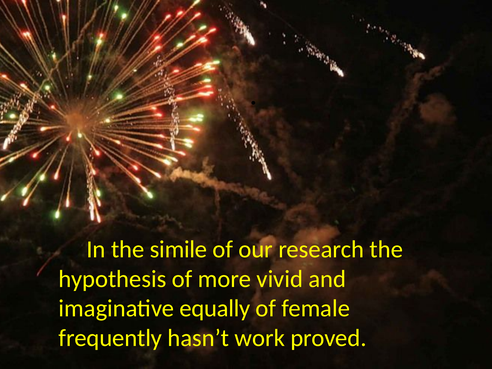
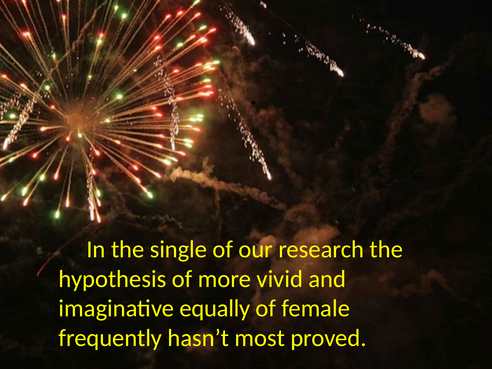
simile: simile -> single (178, 250)
work: work -> most (260, 338)
